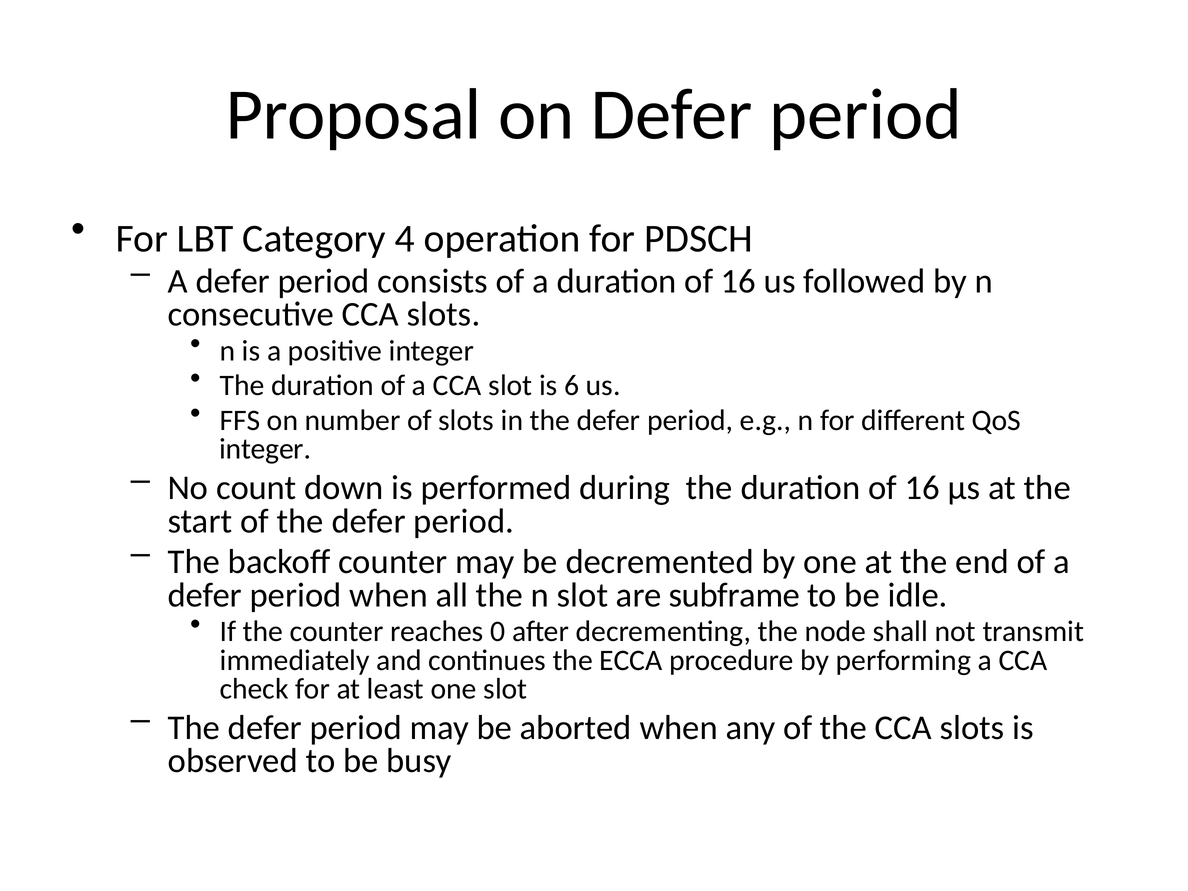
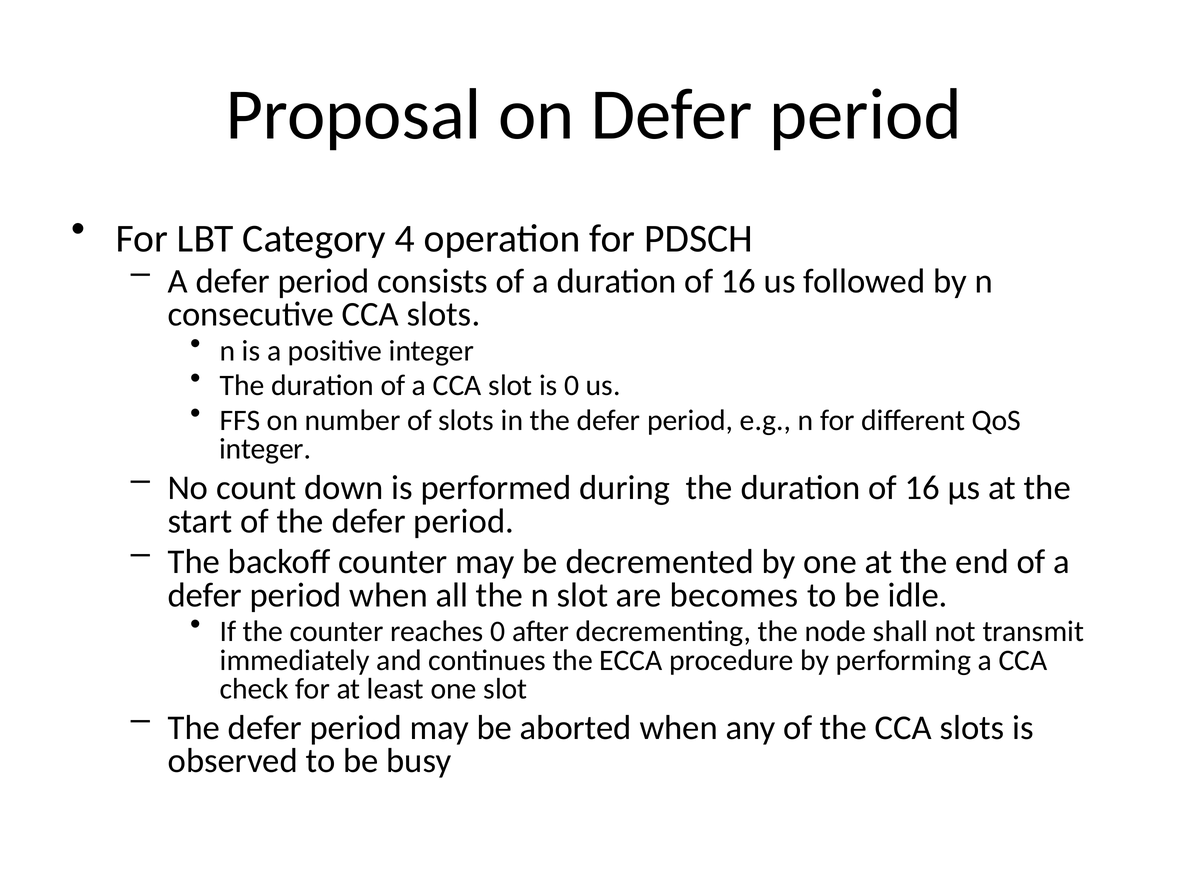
is 6: 6 -> 0 (572, 386)
subframe: subframe -> becomes (734, 595)
